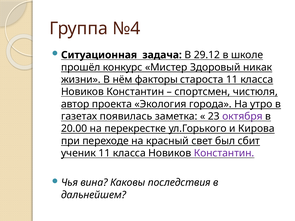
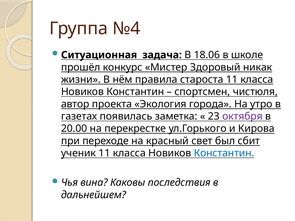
29.12: 29.12 -> 18.06 (207, 55)
факторы: факторы -> правила (156, 80)
Константин colour: purple -> blue (224, 153)
